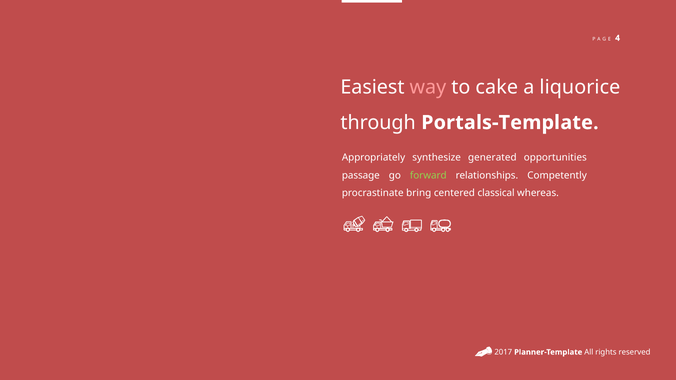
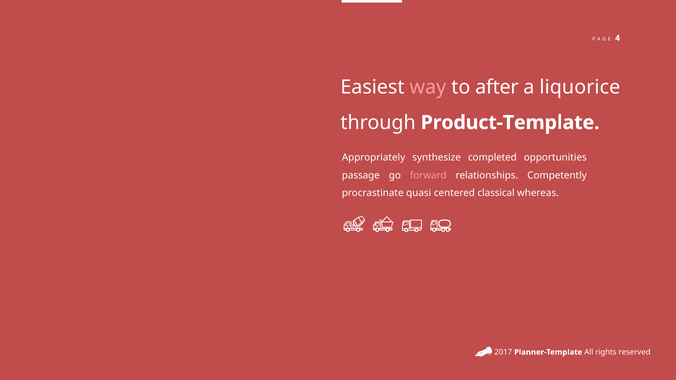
cake: cake -> after (497, 87)
Portals-Template: Portals-Template -> Product-Template (510, 123)
generated: generated -> completed (492, 158)
forward colour: light green -> pink (428, 176)
bring: bring -> quasi (419, 193)
